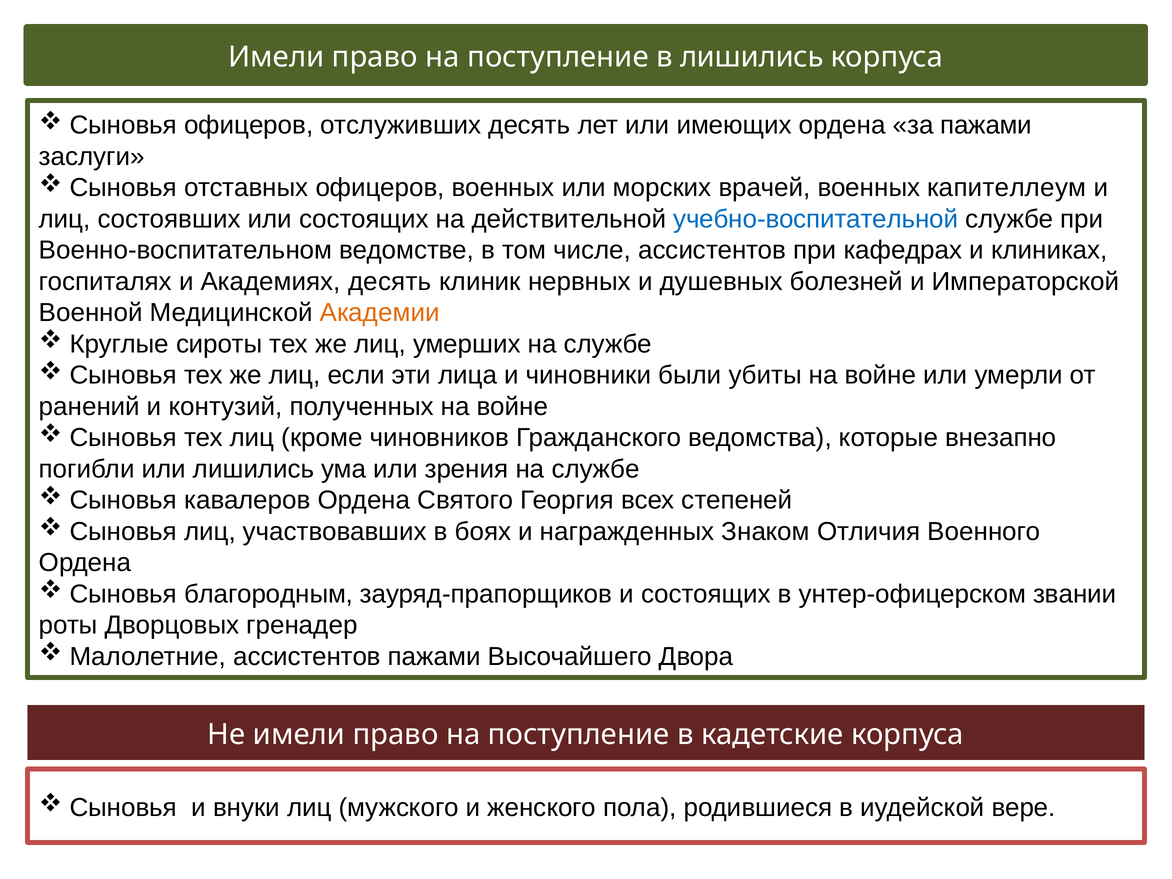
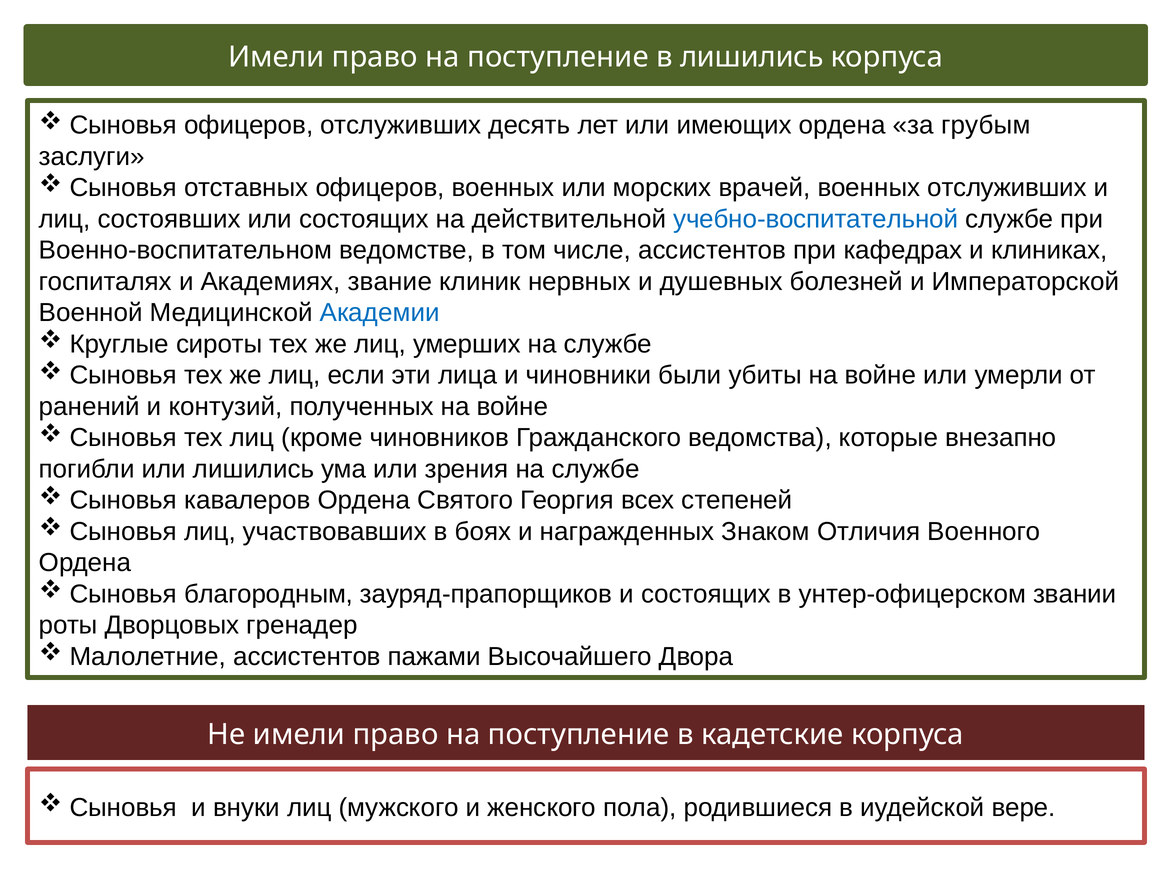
за пажами: пажами -> грубым (986, 125)
военных капителлеум: капителлеум -> отслуживших (1007, 188)
Академиях десять: десять -> звание (390, 282)
Академии colour: orange -> blue (380, 313)
